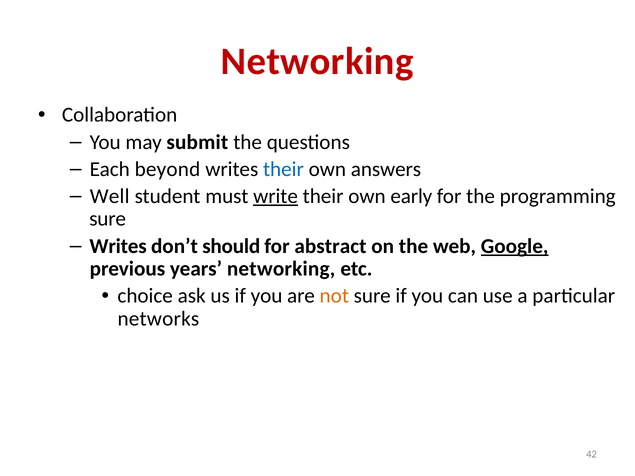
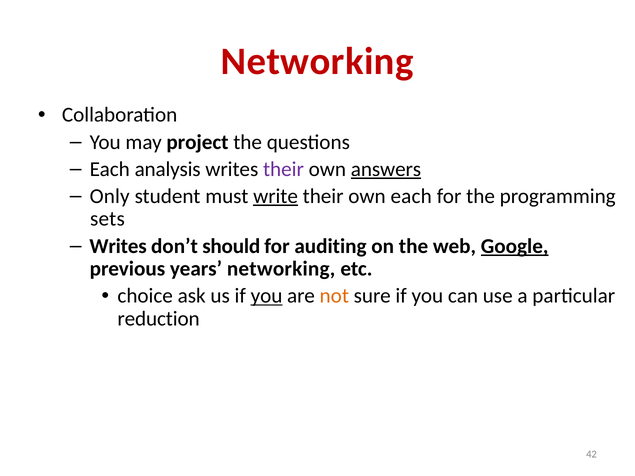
submit: submit -> project (197, 142)
beyond: beyond -> analysis (168, 169)
their colour: blue -> purple (283, 169)
answers underline: none -> present (386, 169)
Well: Well -> Only (110, 196)
own early: early -> each (411, 196)
sure: sure -> sets (107, 219)
abstract: abstract -> auditing (330, 246)
you underline: none -> present (267, 296)
networks: networks -> reduction (159, 319)
